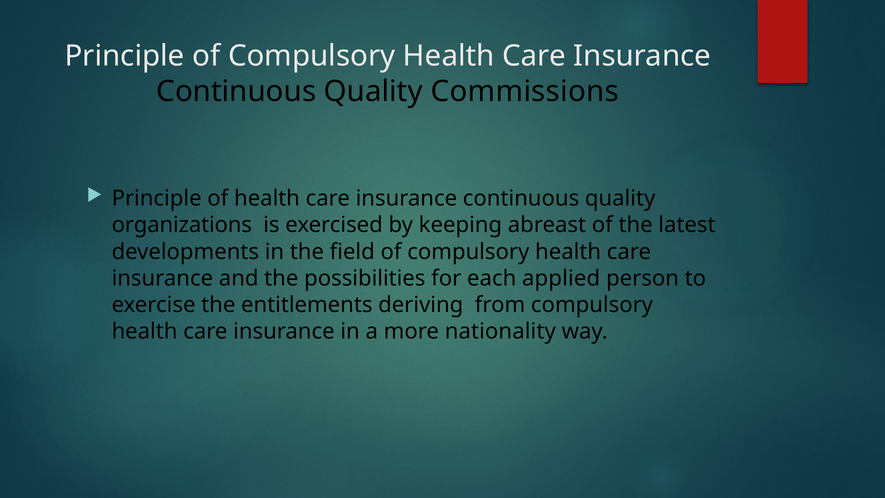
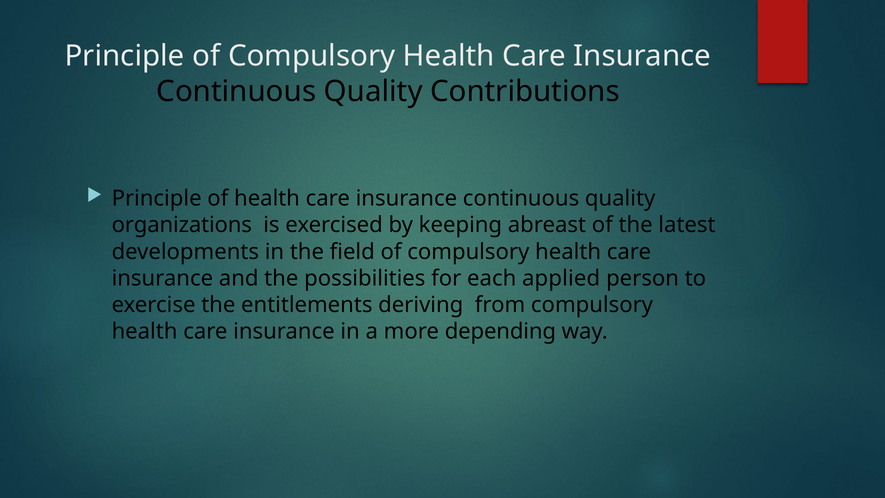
Commissions: Commissions -> Contributions (525, 91)
nationality: nationality -> depending (500, 331)
